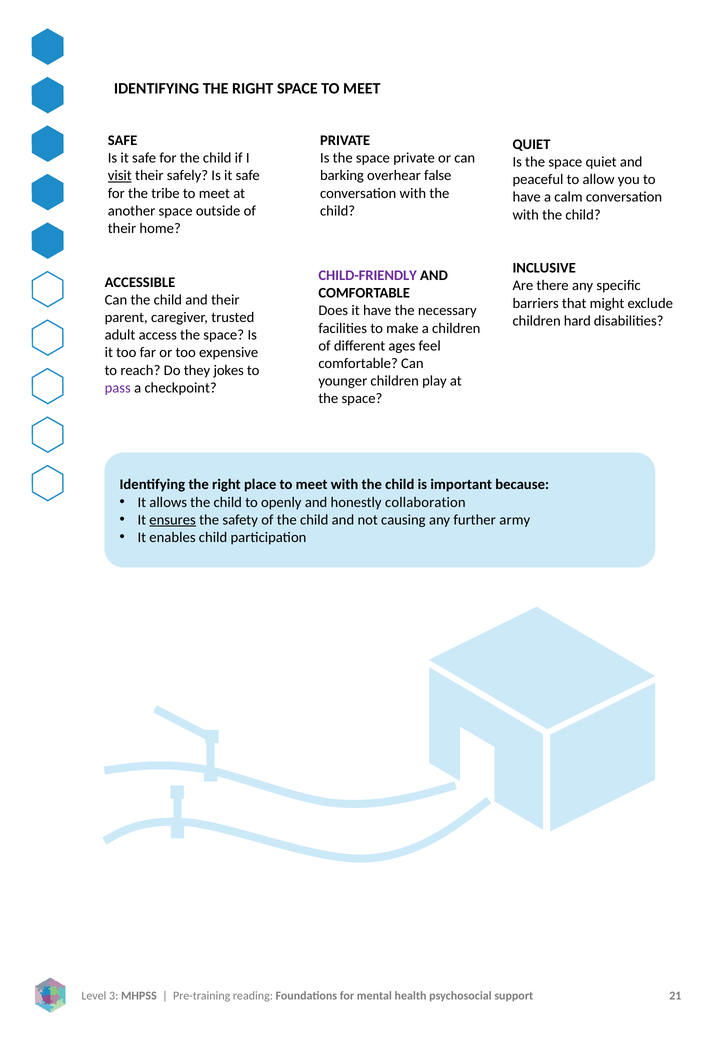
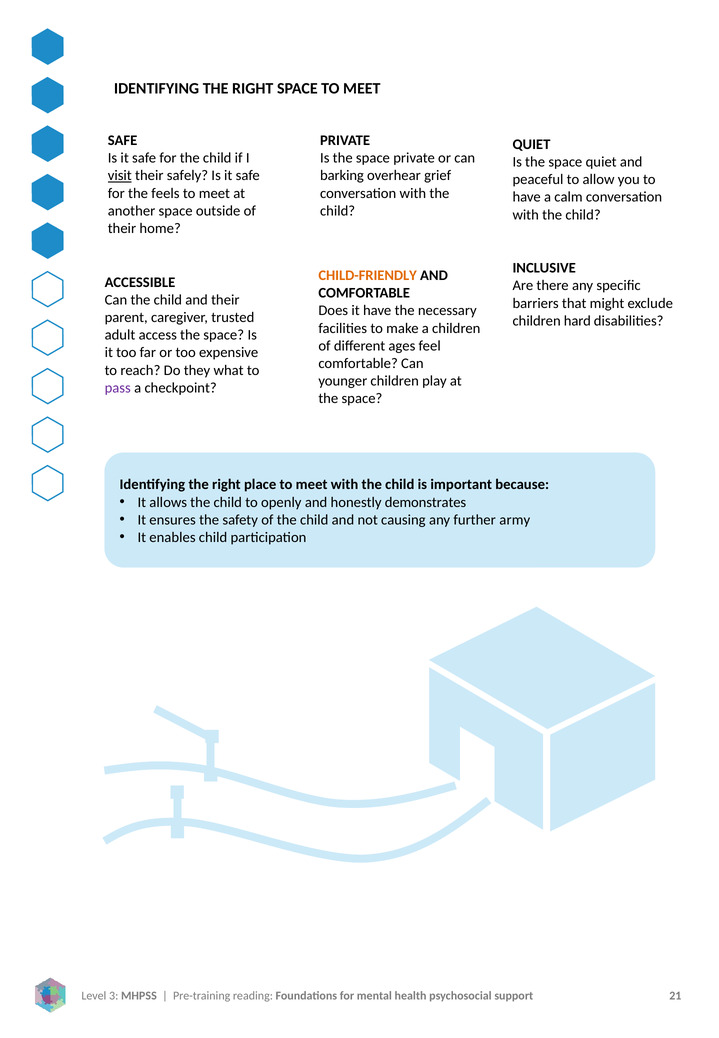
false: false -> grief (438, 176)
tribe: tribe -> feels (165, 193)
CHILD-FRIENDLY colour: purple -> orange (368, 276)
jokes: jokes -> what (229, 370)
collaboration: collaboration -> demonstrates (425, 503)
ensures underline: present -> none (173, 520)
